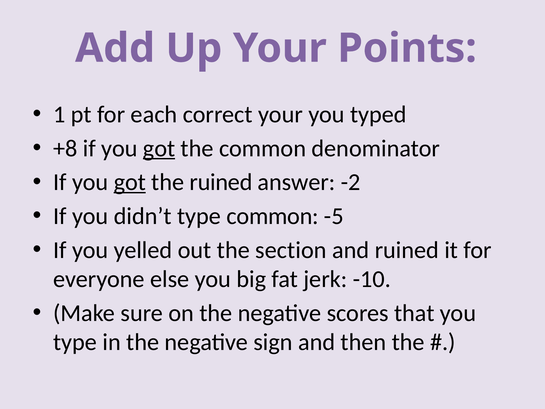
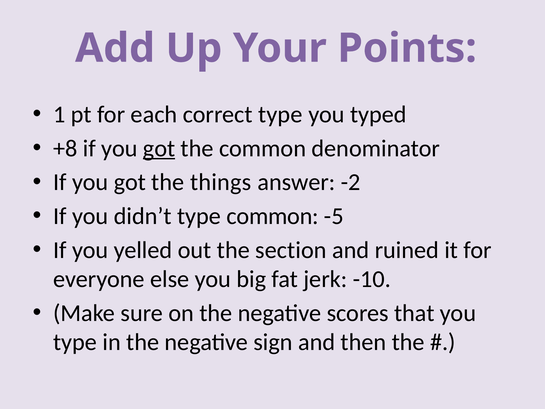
correct your: your -> type (280, 114)
got underline: present -> none (130, 182)
the ruined: ruined -> things (221, 182)
